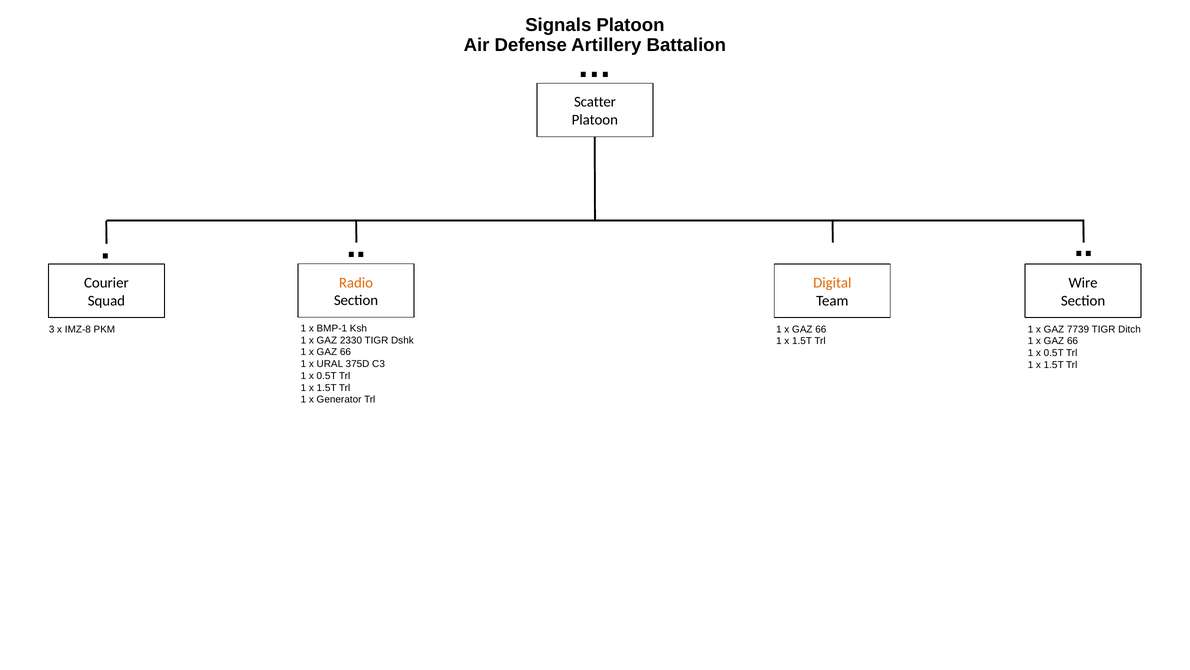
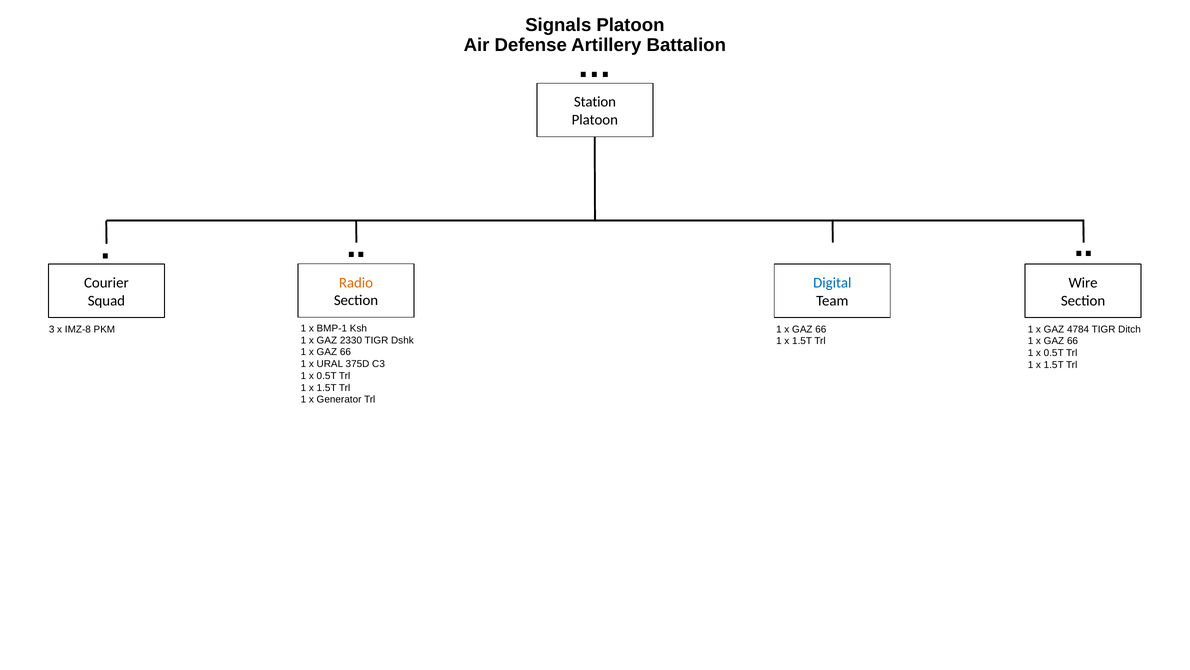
Scatter: Scatter -> Station (595, 102)
Digital colour: orange -> blue (832, 283)
7739: 7739 -> 4784 (1078, 329)
